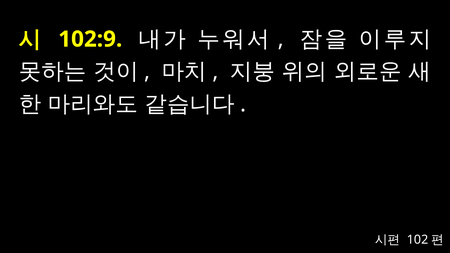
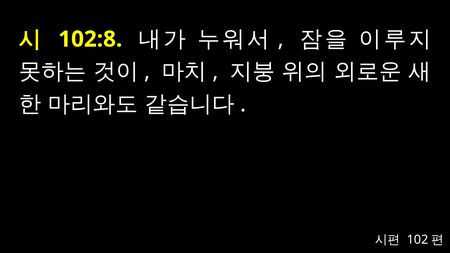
102:9: 102:9 -> 102:8 (90, 39)
